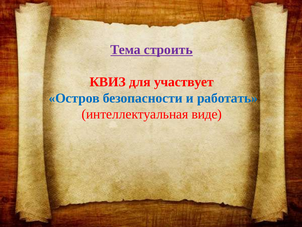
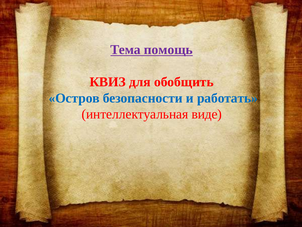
строить: строить -> помощь (168, 50)
участвует: участвует -> обобщить (184, 82)
